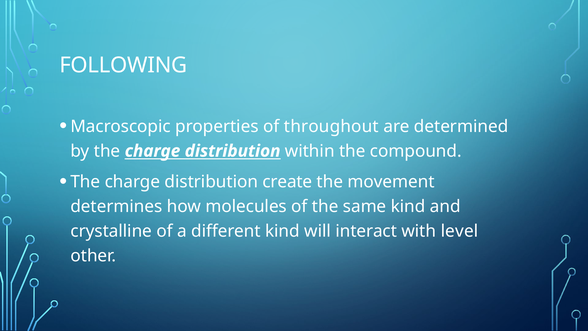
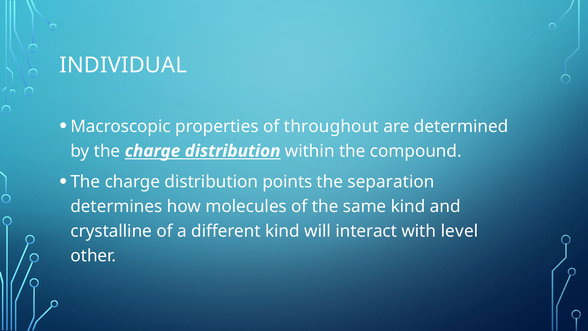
FOLLOWING: FOLLOWING -> INDIVIDUAL (123, 65)
create: create -> points (287, 182)
movement: movement -> separation (391, 182)
